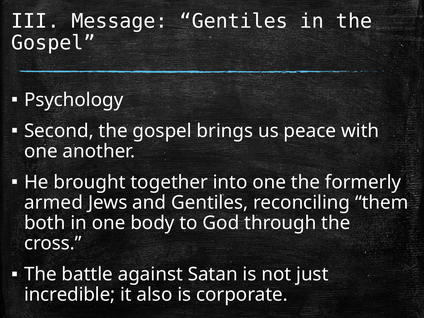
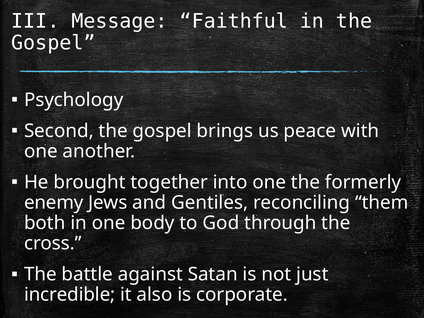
Message Gentiles: Gentiles -> Faithful (234, 21)
armed: armed -> enemy (54, 203)
